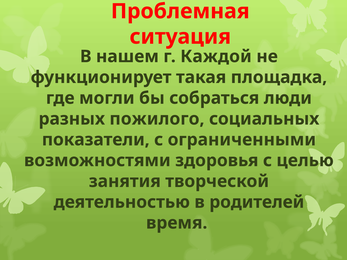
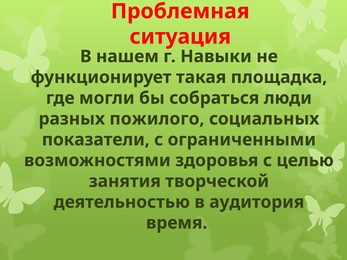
Каждой: Каждой -> Навыки (216, 57)
родителей: родителей -> аудитория (257, 202)
